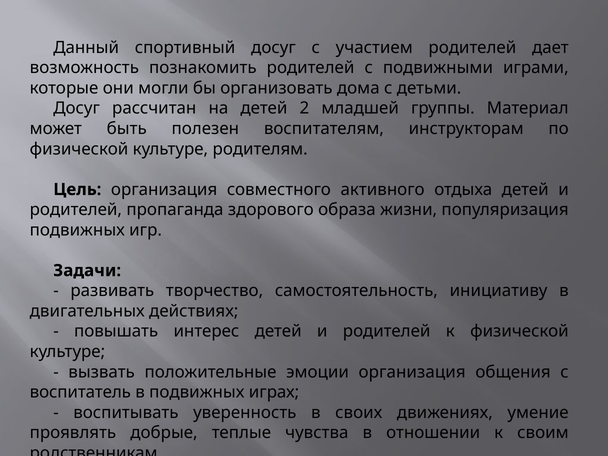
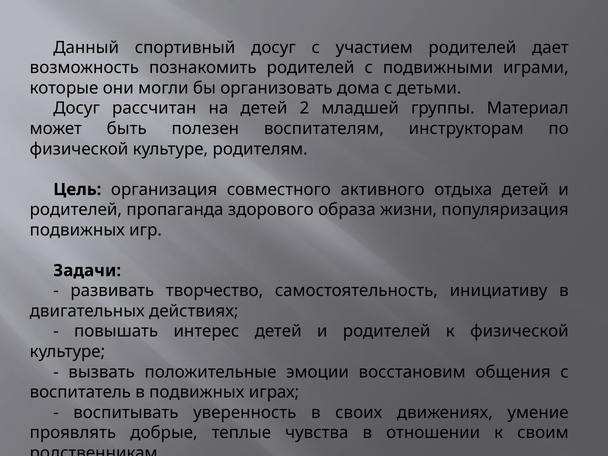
эмоции организация: организация -> восстановим (412, 372)
